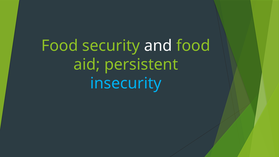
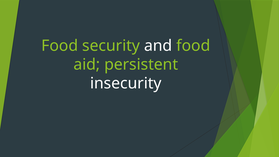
insecurity colour: light blue -> white (126, 83)
